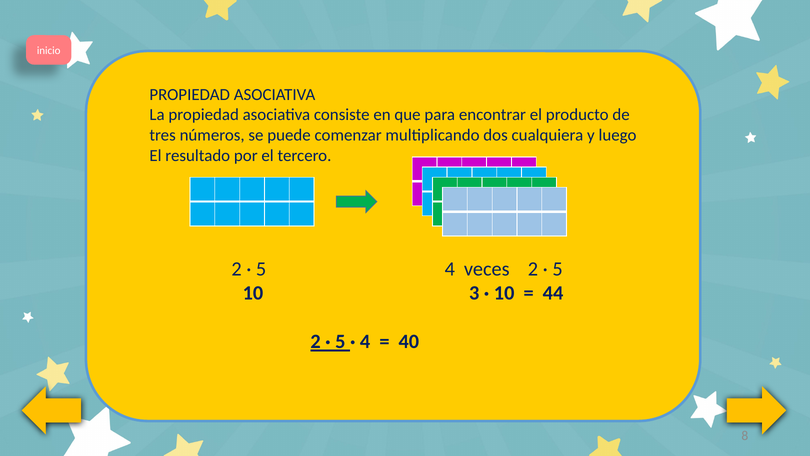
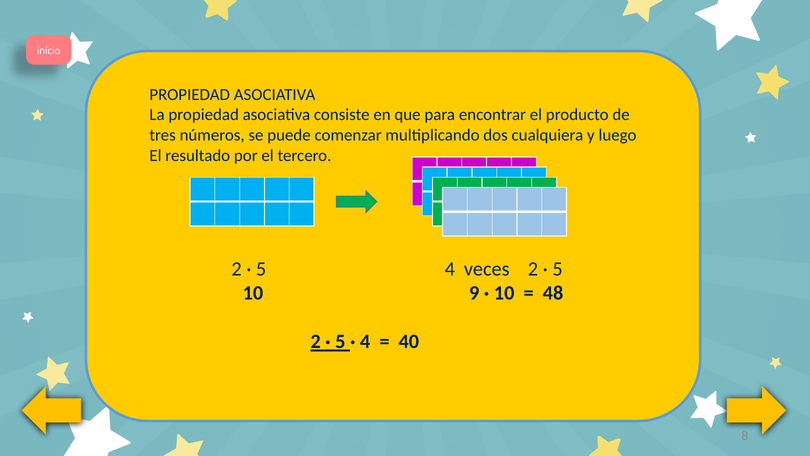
3: 3 -> 9 (474, 293)
44: 44 -> 48 (553, 293)
